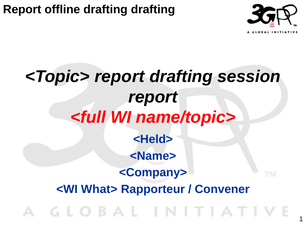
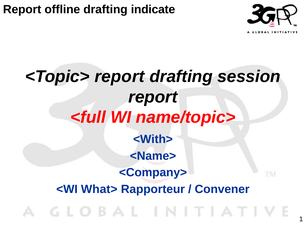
drafting drafting: drafting -> indicate (153, 9)
<Held>: <Held> -> <With> (153, 140)
